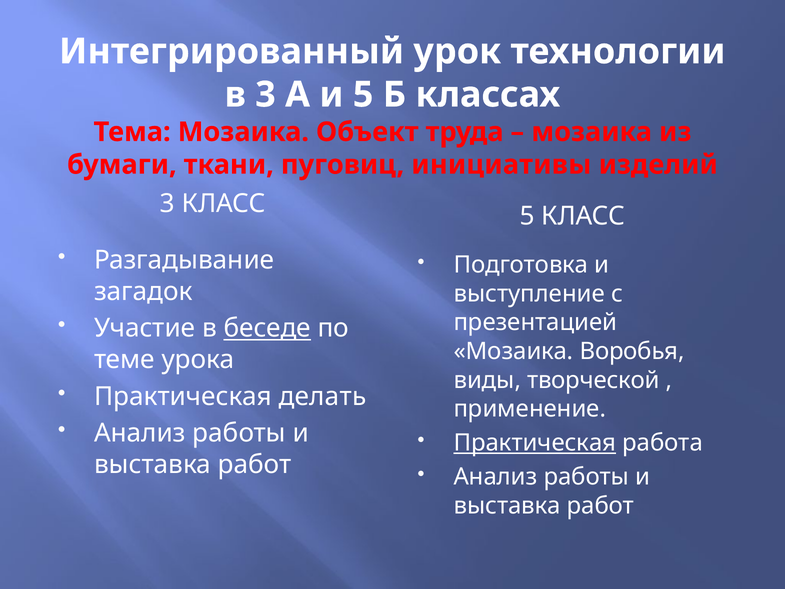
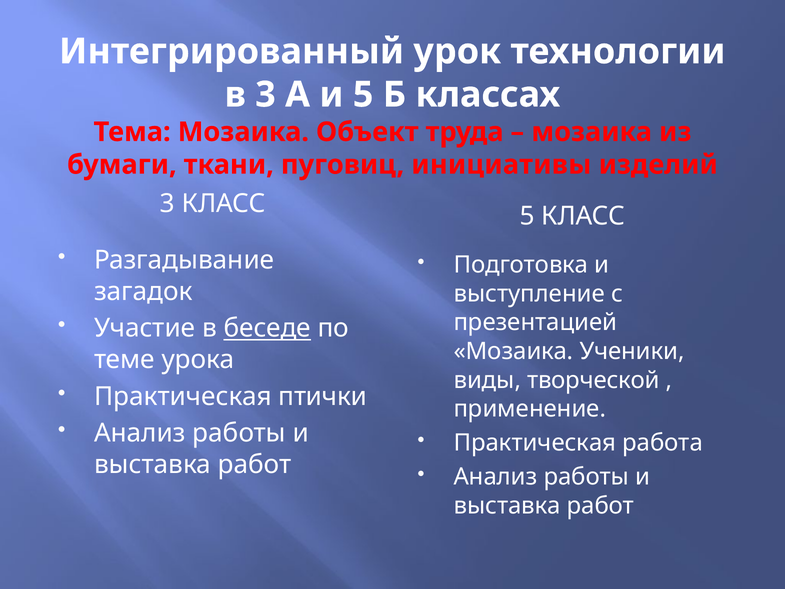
Воробья: Воробья -> Ученики (632, 351)
делать: делать -> птички (323, 396)
Практическая underline: present -> none (535, 443)
